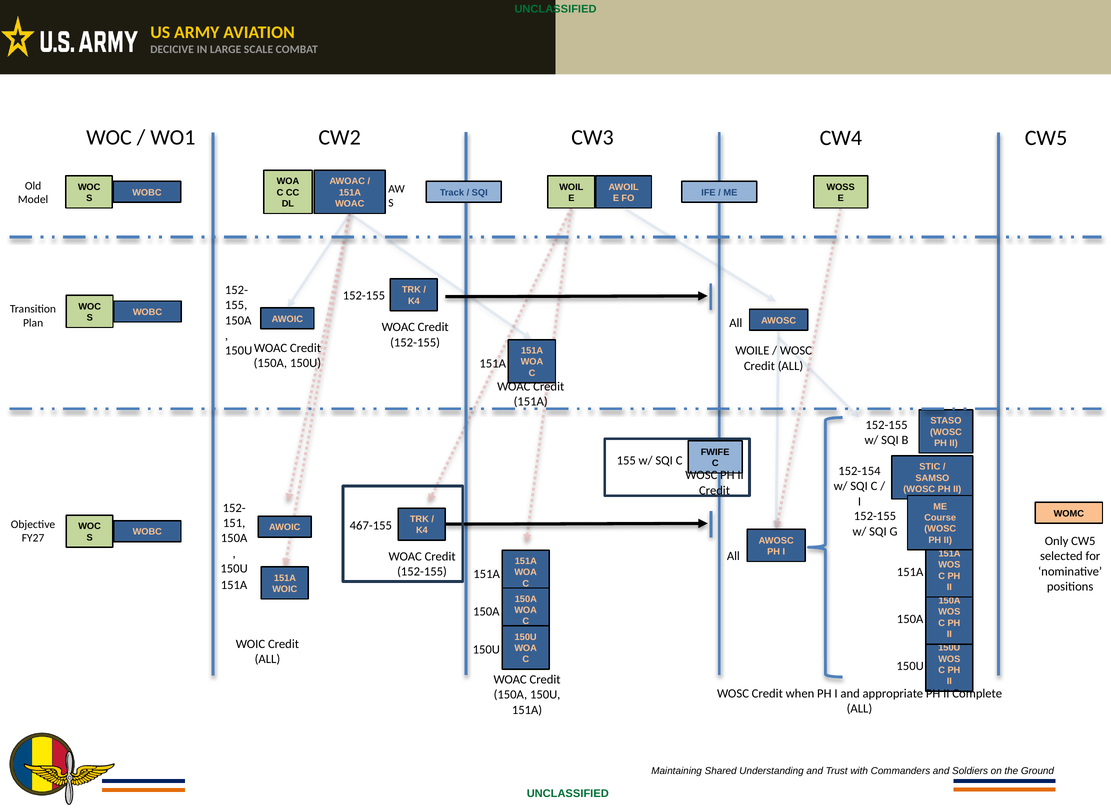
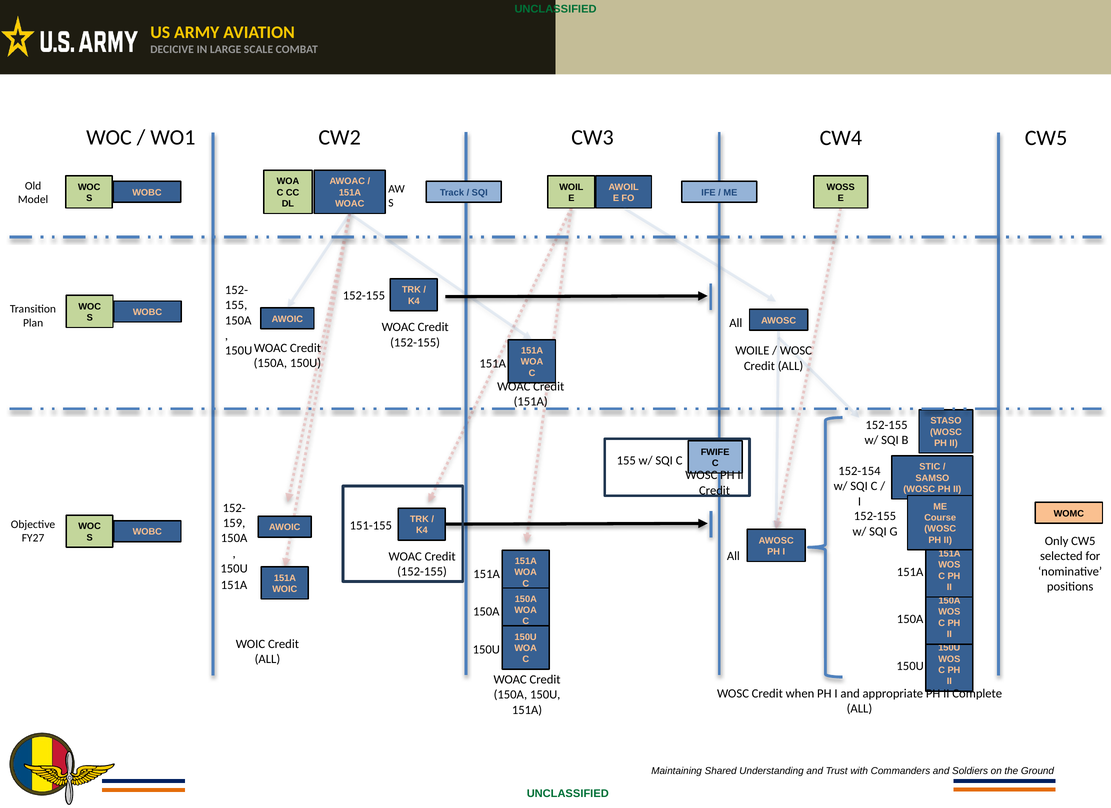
151: 151 -> 159 (234, 523)
467-155: 467-155 -> 151-155 (371, 526)
